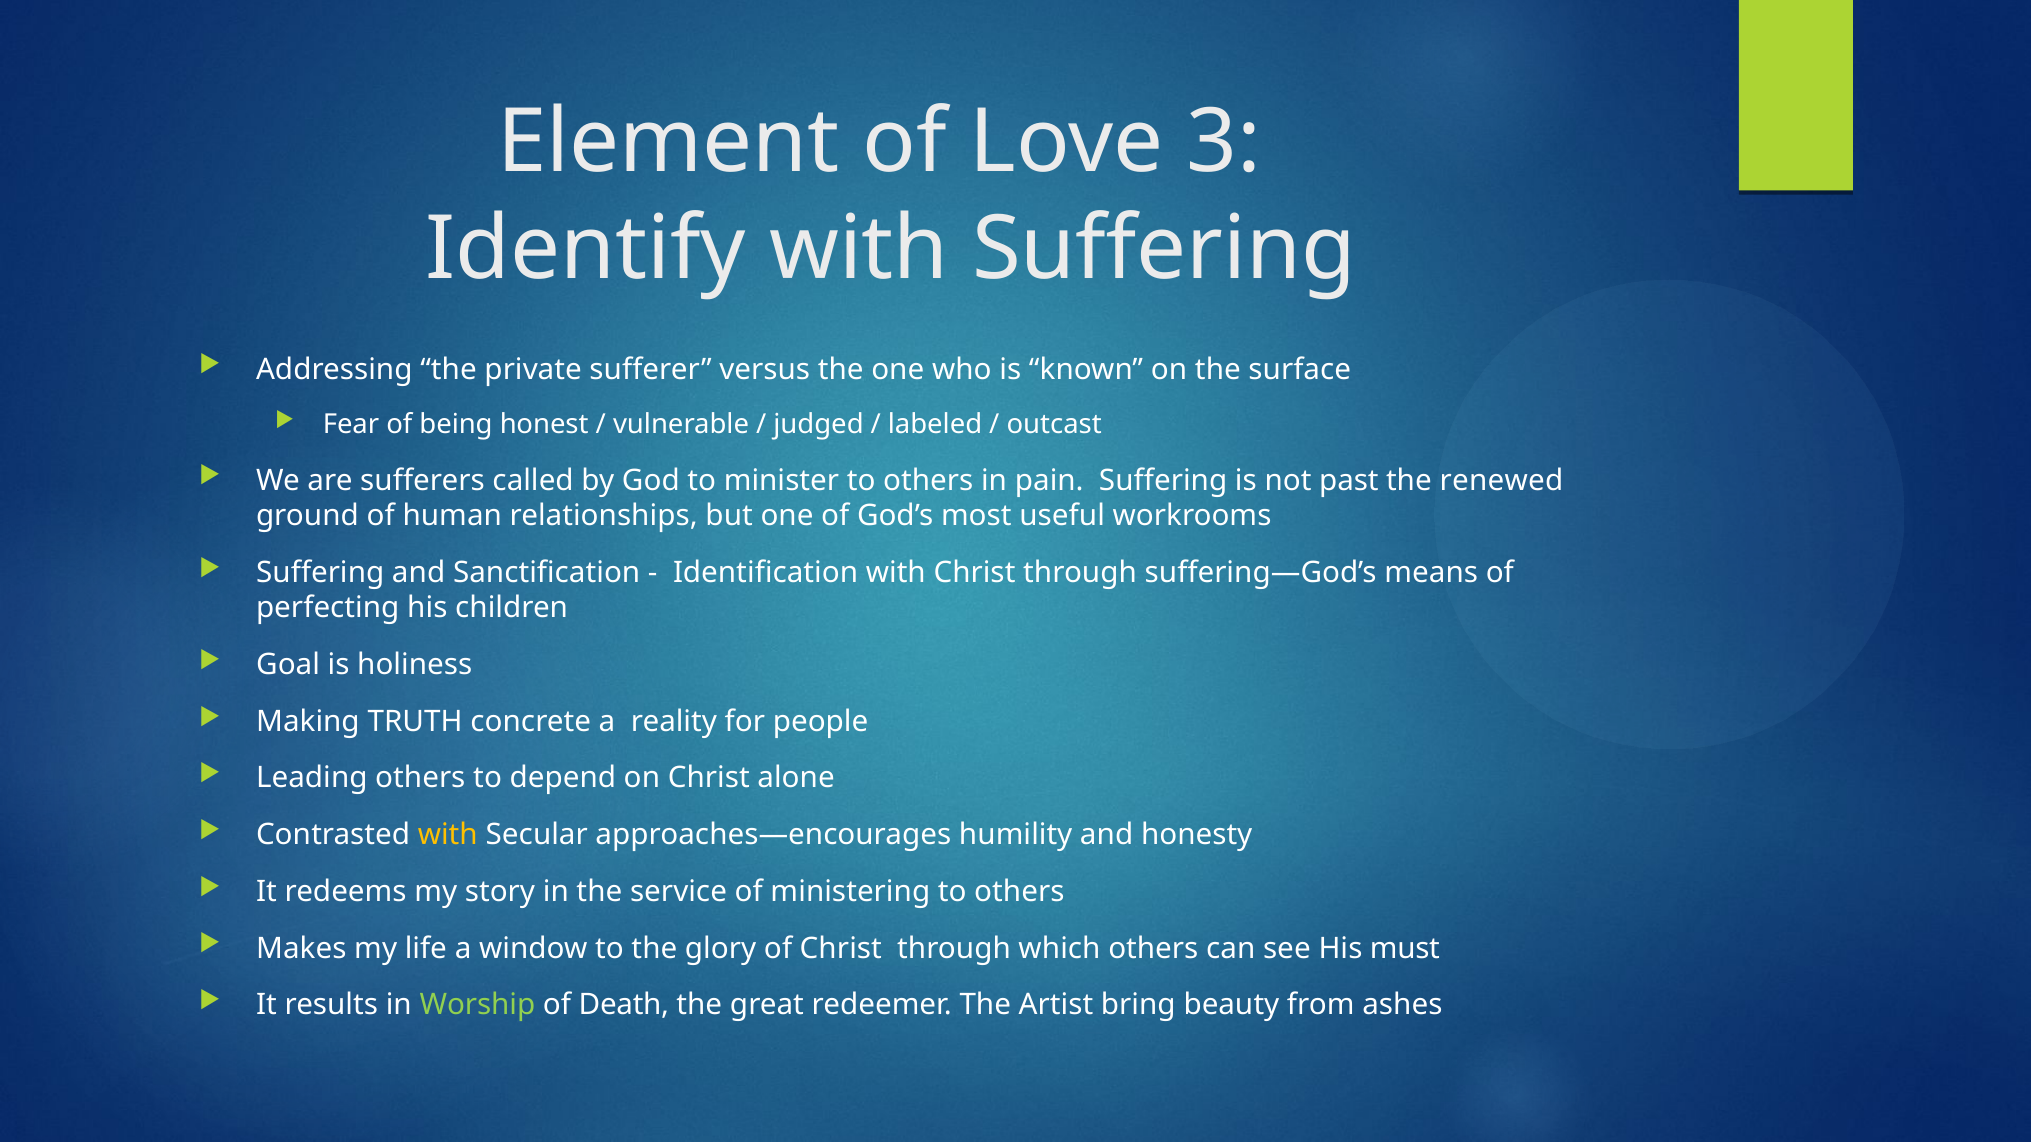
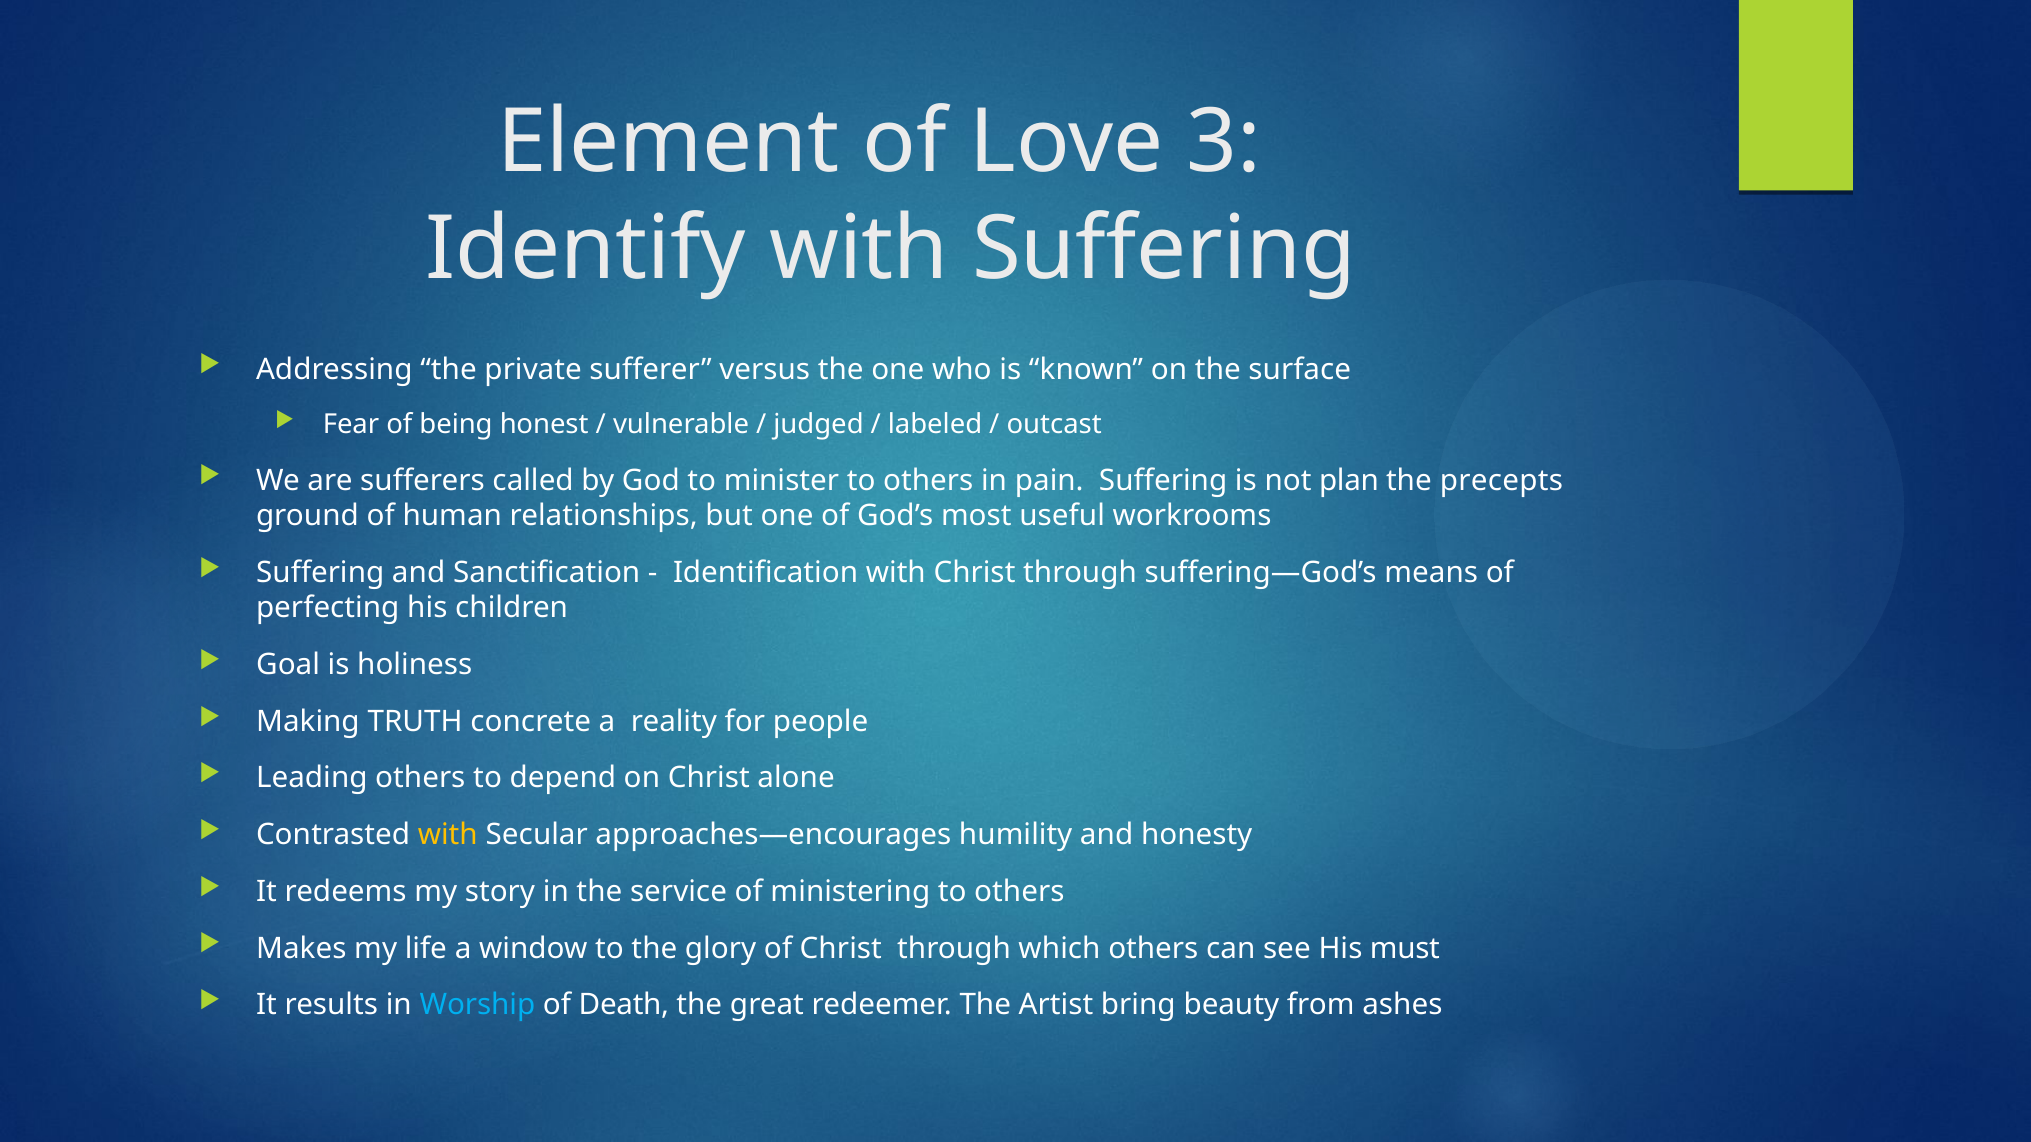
past: past -> plan (1349, 480)
renewed: renewed -> precepts (1501, 480)
Worship colour: light green -> light blue (477, 1005)
